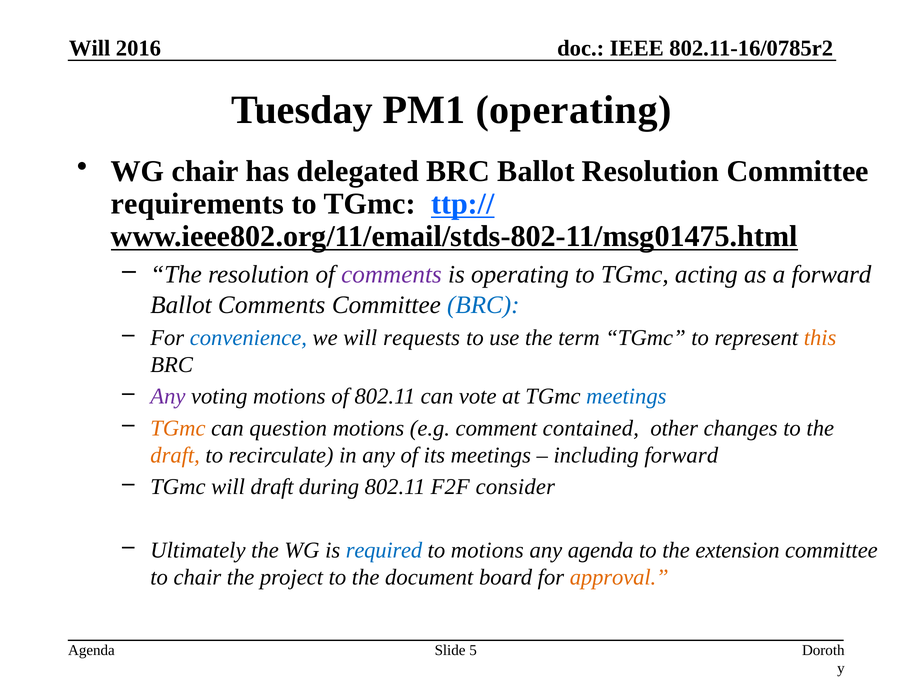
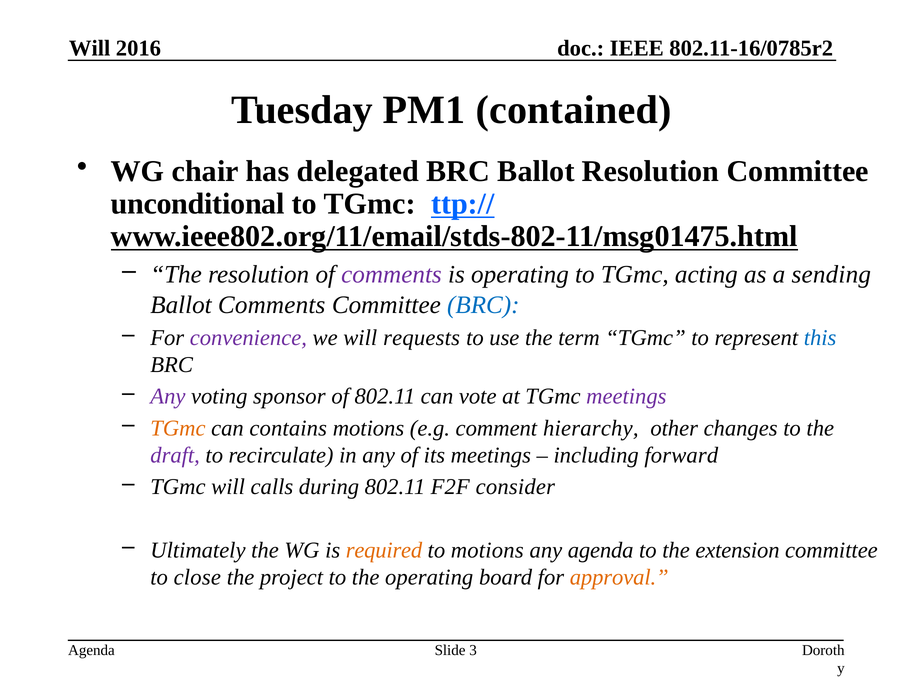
PM1 operating: operating -> contained (574, 110)
requirements: requirements -> unconditional (198, 204)
a forward: forward -> sending (831, 275)
convenience colour: blue -> purple (248, 338)
this colour: orange -> blue (820, 338)
voting motions: motions -> sponsor (289, 397)
meetings colour: blue -> purple (626, 397)
question: question -> contains (288, 428)
contained: contained -> hierarchy (591, 428)
draft colour: orange -> purple (175, 455)
will draft: draft -> calls (272, 487)
required colour: blue -> orange (384, 550)
to chair: chair -> close (197, 577)
the document: document -> operating (429, 577)
5: 5 -> 3 (473, 650)
